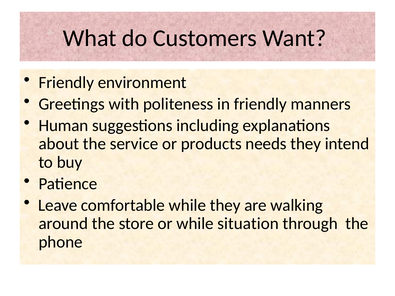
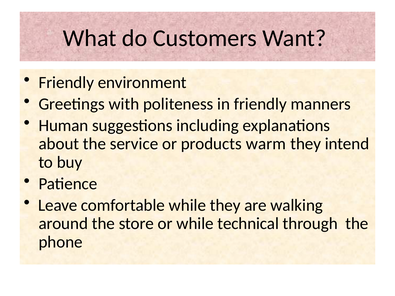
needs: needs -> warm (266, 144)
situation: situation -> technical (248, 224)
